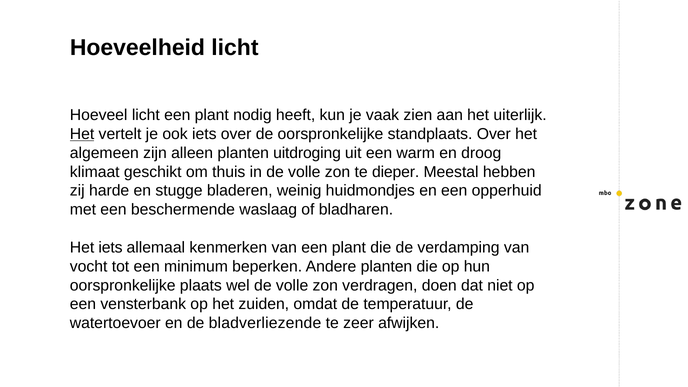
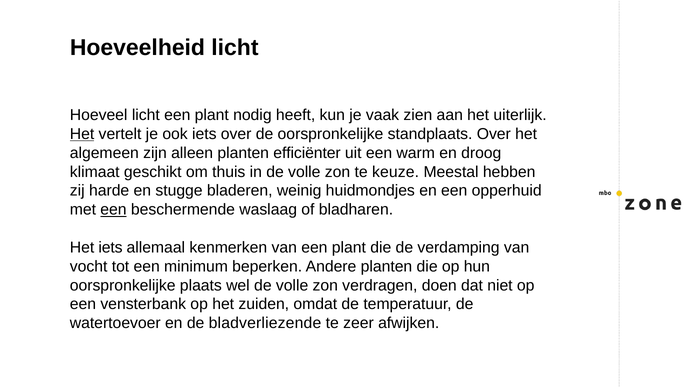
uitdroging: uitdroging -> efficiënter (307, 153)
dieper: dieper -> keuze (396, 172)
een underline: none -> present (113, 210)
